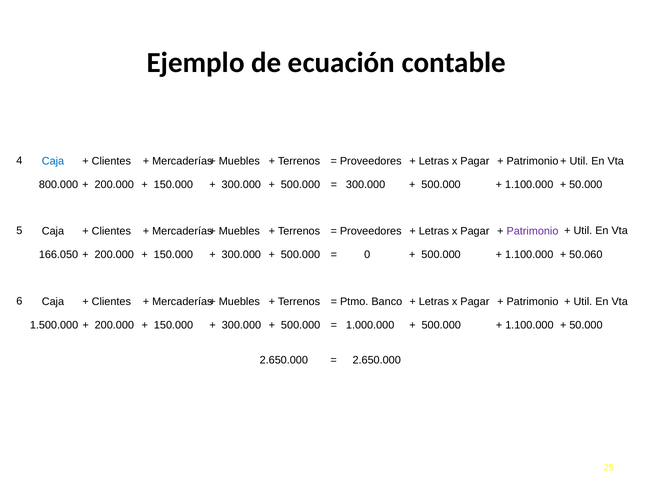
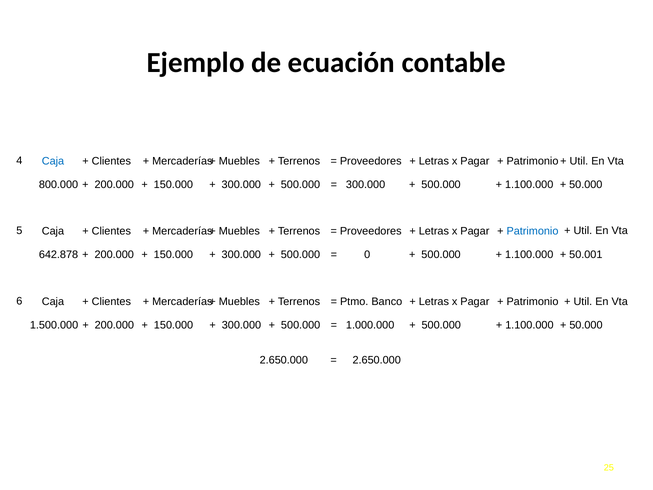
Patrimonio colour: purple -> blue (532, 231)
166.050: 166.050 -> 642.878 (58, 255)
50.060: 50.060 -> 50.001 (586, 255)
